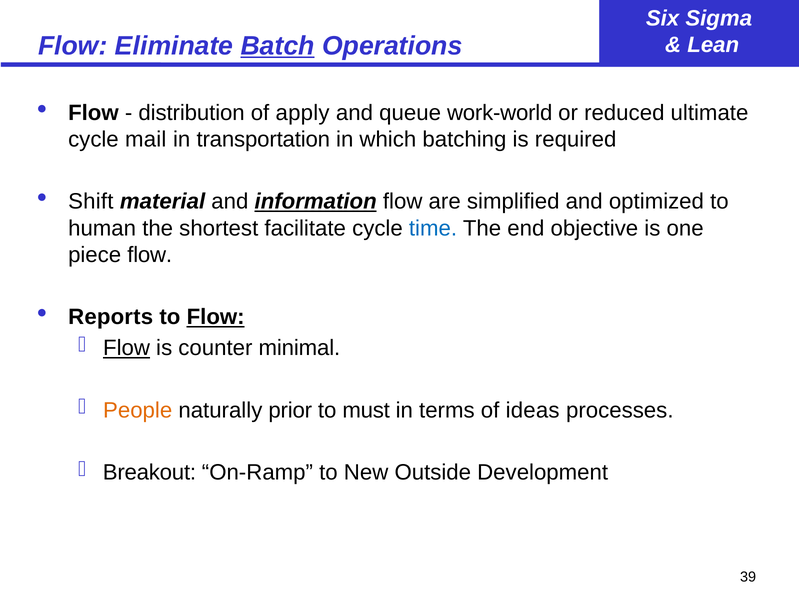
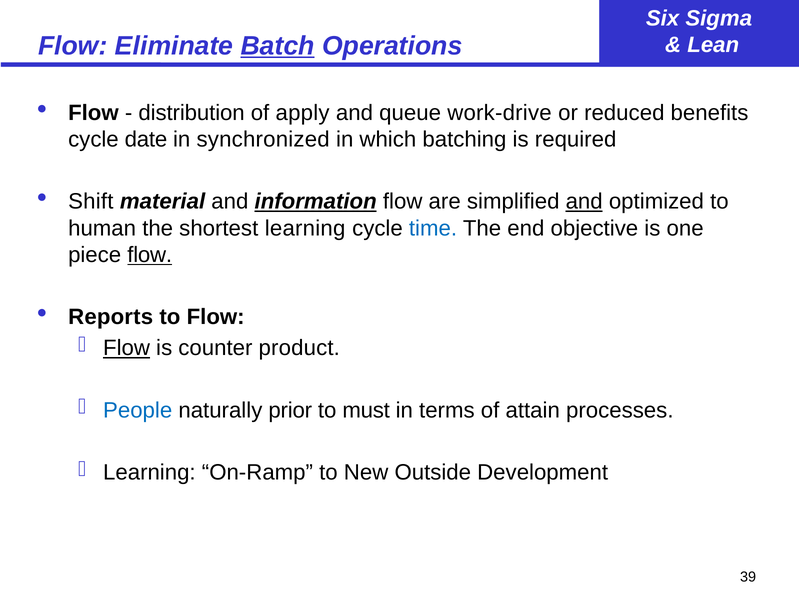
work-world: work-world -> work-drive (499, 113)
ultimate: ultimate -> benefits (709, 113)
mail: mail -> date (146, 140)
transportation: transportation -> synchronized (263, 140)
and underline: none -> present (584, 202)
shortest facilitate: facilitate -> learning (305, 228)
flow underline: none -> present (150, 255)
Flow underline: present -> none (216, 317)
minimal: minimal -> product (299, 348)
People colour: orange -> blue (138, 410)
ideas: ideas -> attain (533, 410)
Breakout: Breakout -> Learning (149, 473)
